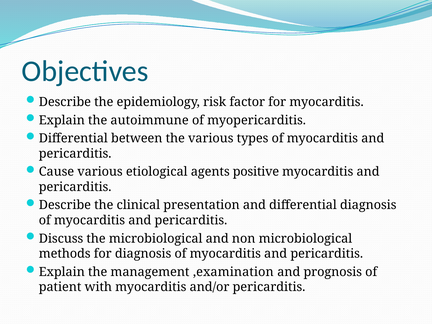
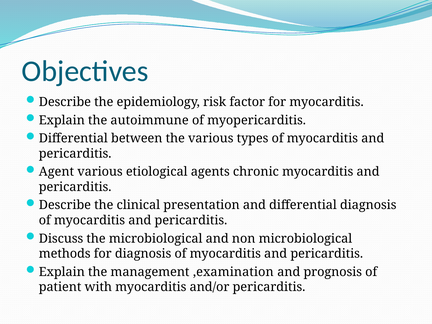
Cause: Cause -> Agent (56, 172)
positive: positive -> chronic (256, 172)
